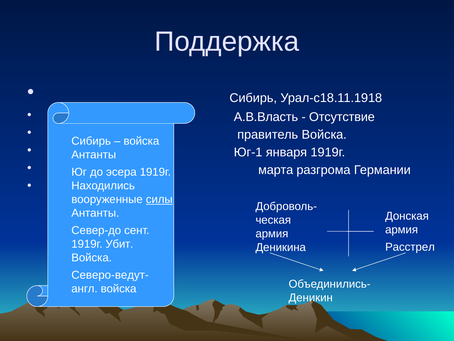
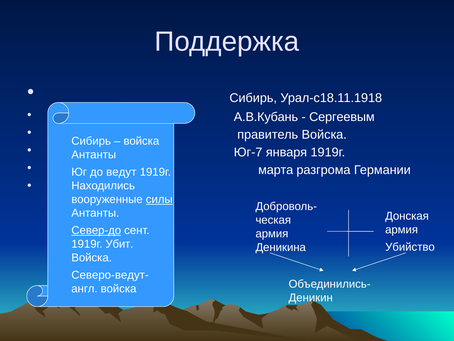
А.В.Власть: А.В.Власть -> А.В.Кубань (266, 117)
Отсутствие: Отсутствие -> Сергеевым (342, 117)
Юг-1: Юг-1 -> Юг-7 (248, 152)
эсера: эсера -> ведут (121, 172)
Север-до underline: none -> present (96, 230)
Расстрел: Расстрел -> Убийство (410, 247)
